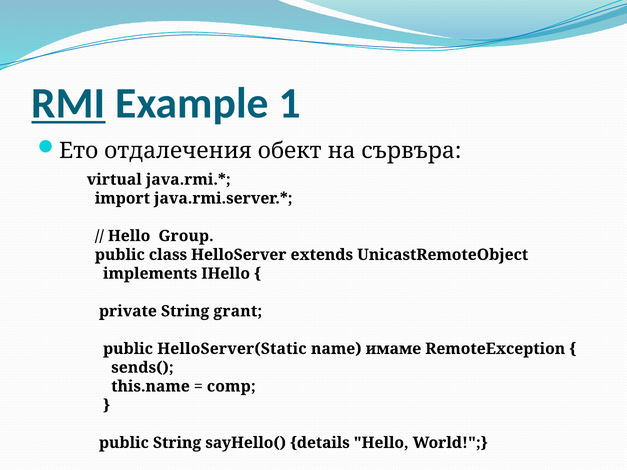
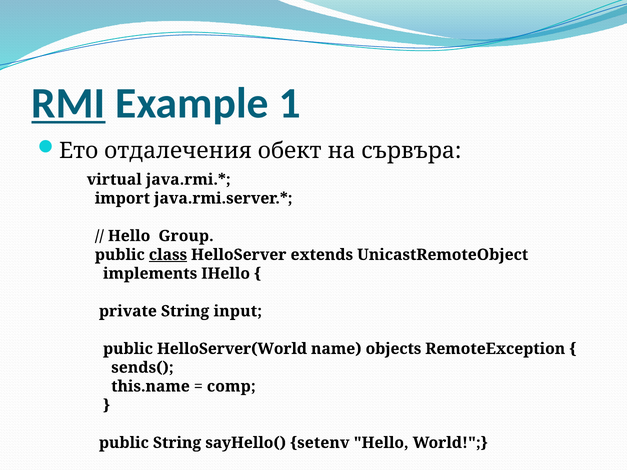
class underline: none -> present (168, 255)
grant: grant -> input (238, 311)
HelloServer(Static: HelloServer(Static -> HelloServer(World (232, 349)
имаме: имаме -> objects (393, 349)
details: details -> setenv (320, 443)
